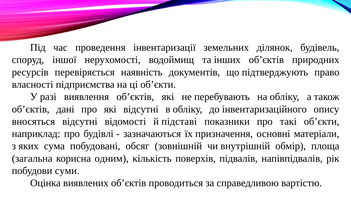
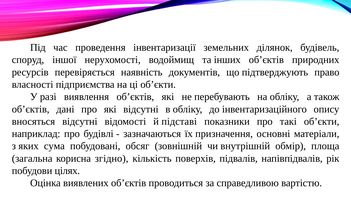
одним: одним -> згідно (112, 158)
суми: суми -> цілях (67, 170)
